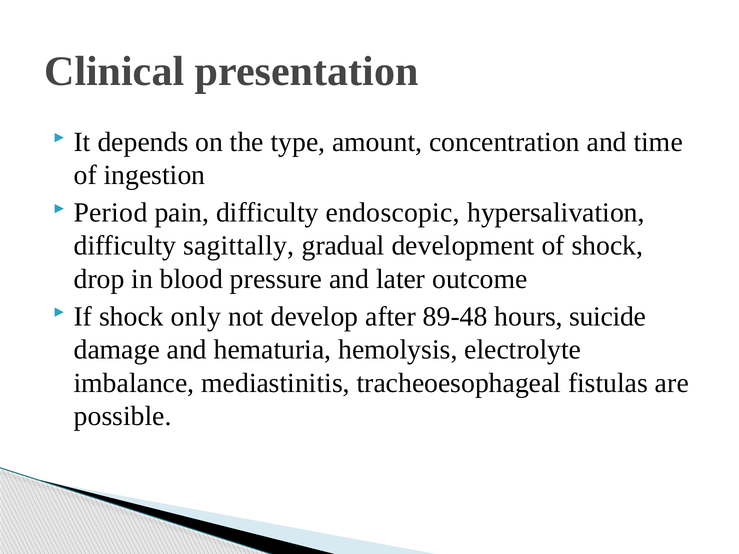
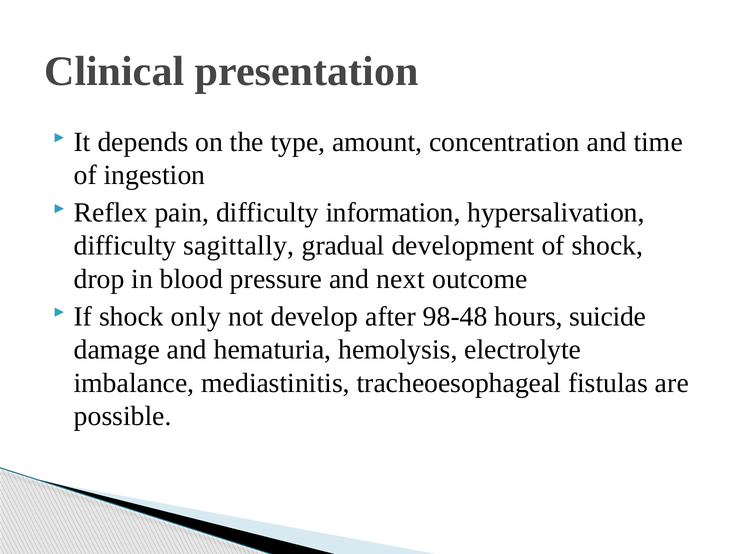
Period: Period -> Reflex (111, 213)
endoscopic: endoscopic -> information (393, 213)
later: later -> next (400, 279)
89-48: 89-48 -> 98-48 (455, 317)
